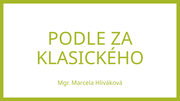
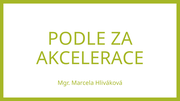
KLASICKÉHO: KLASICKÉHO -> AKCELERACE (90, 58)
